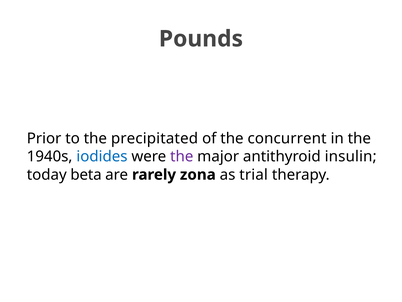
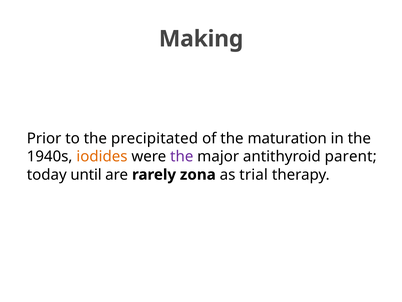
Pounds: Pounds -> Making (201, 39)
concurrent: concurrent -> maturation (287, 138)
iodides colour: blue -> orange (102, 156)
insulin: insulin -> parent (351, 156)
beta: beta -> until (86, 174)
